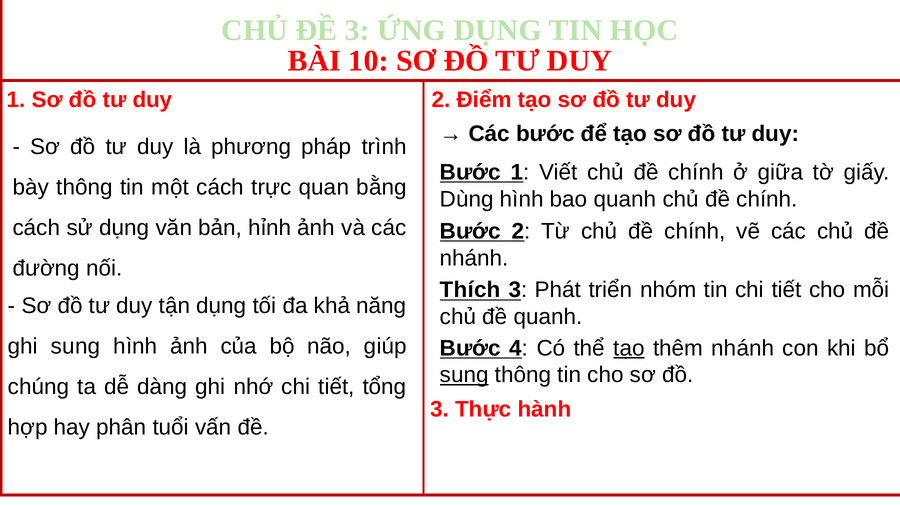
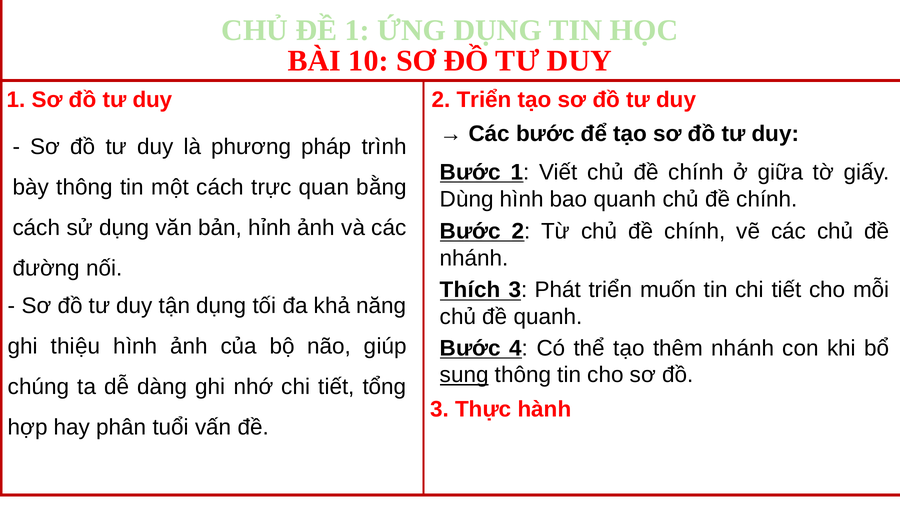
CHỦ ĐỀ 3: 3 -> 1 (357, 30)
2 Điểm: Điểm -> Triển (484, 100)
nhóm: nhóm -> muốn (668, 290)
ghi sung: sung -> thiệu (76, 346)
tạo underline: present -> none (629, 348)
